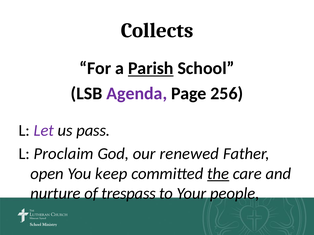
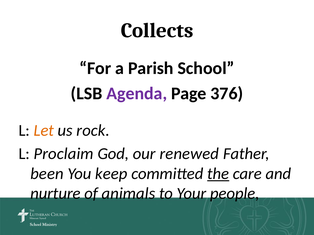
Parish underline: present -> none (151, 68)
256: 256 -> 376 (227, 94)
Let colour: purple -> orange (44, 131)
pass: pass -> rock (93, 131)
open: open -> been (47, 174)
trespass: trespass -> animals (128, 194)
